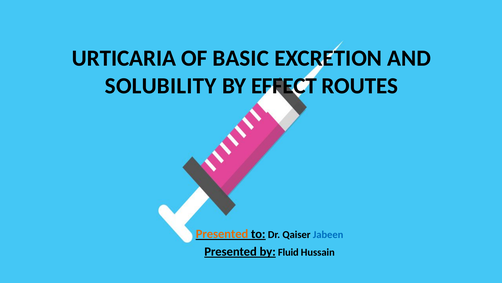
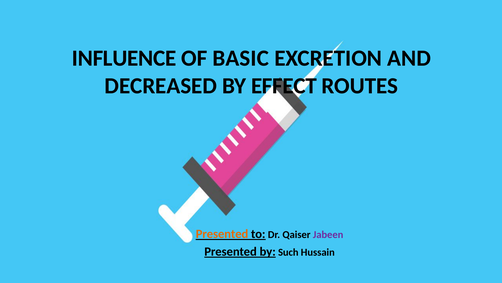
URTICARIA: URTICARIA -> INFLUENCE (124, 58)
SOLUBILITY: SOLUBILITY -> DECREASED (161, 86)
Jabeen colour: blue -> purple (328, 234)
Fluid: Fluid -> Such (288, 252)
